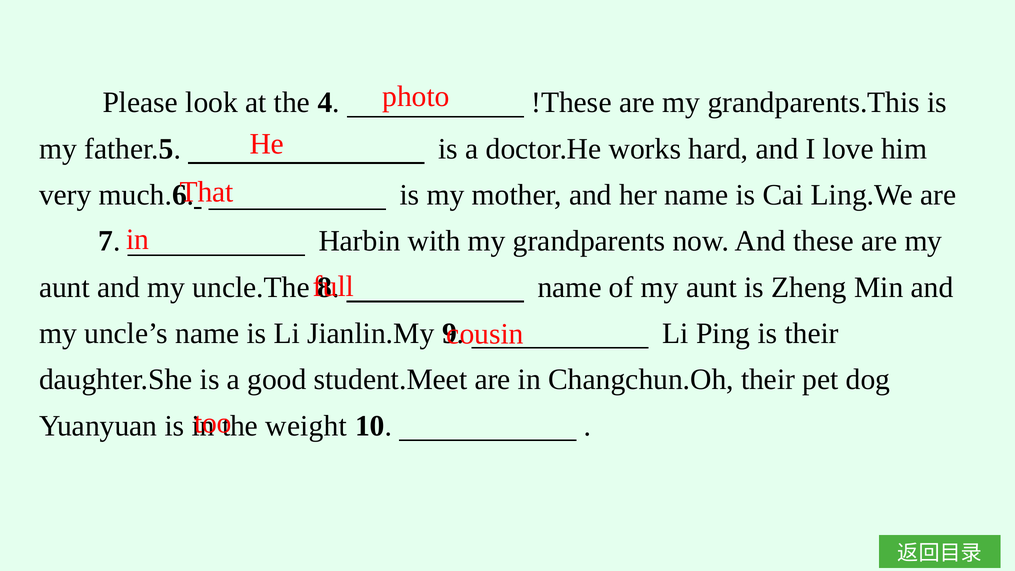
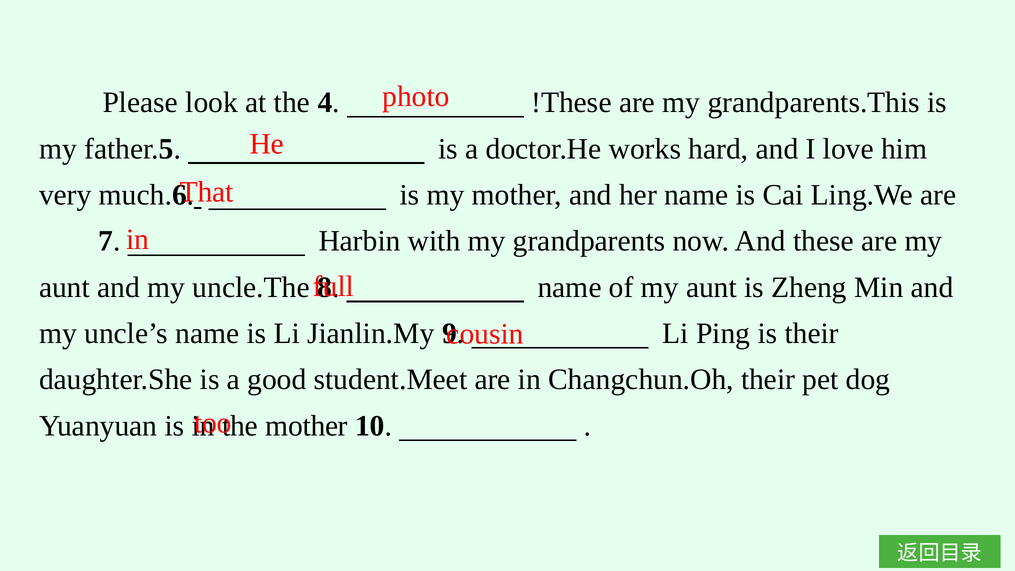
the weight: weight -> mother (307, 426)
